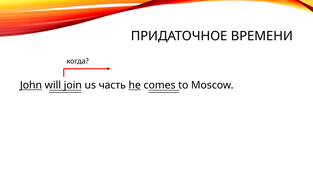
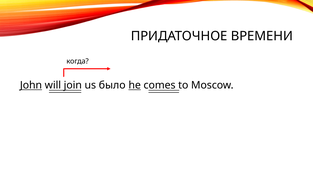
часть: часть -> было (112, 85)
